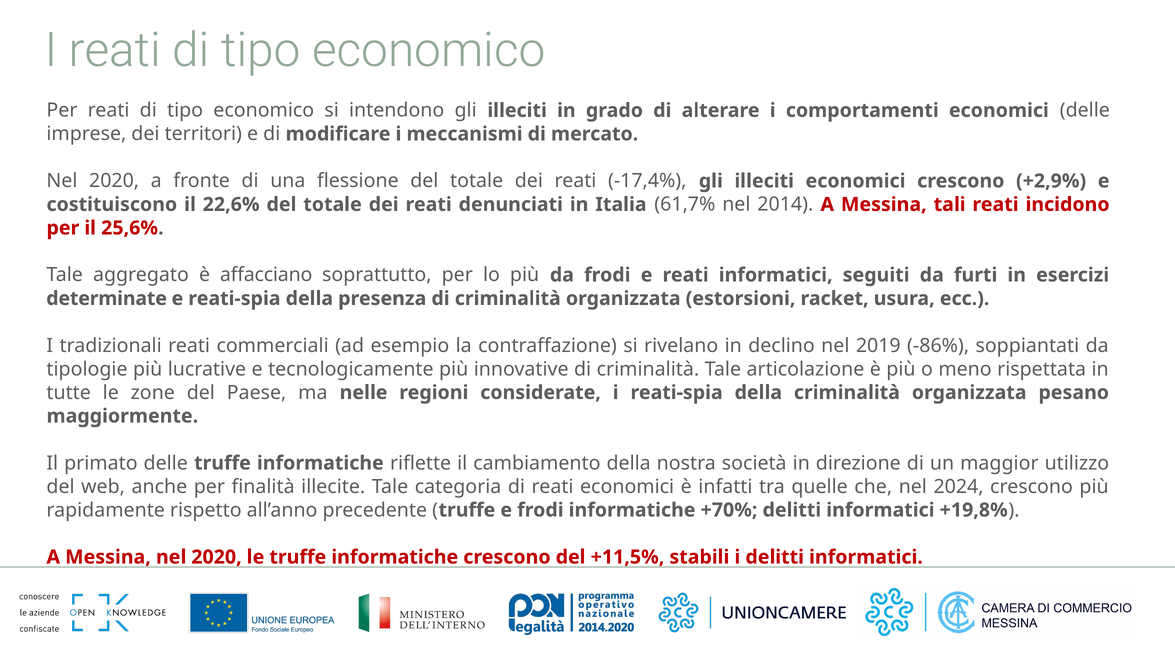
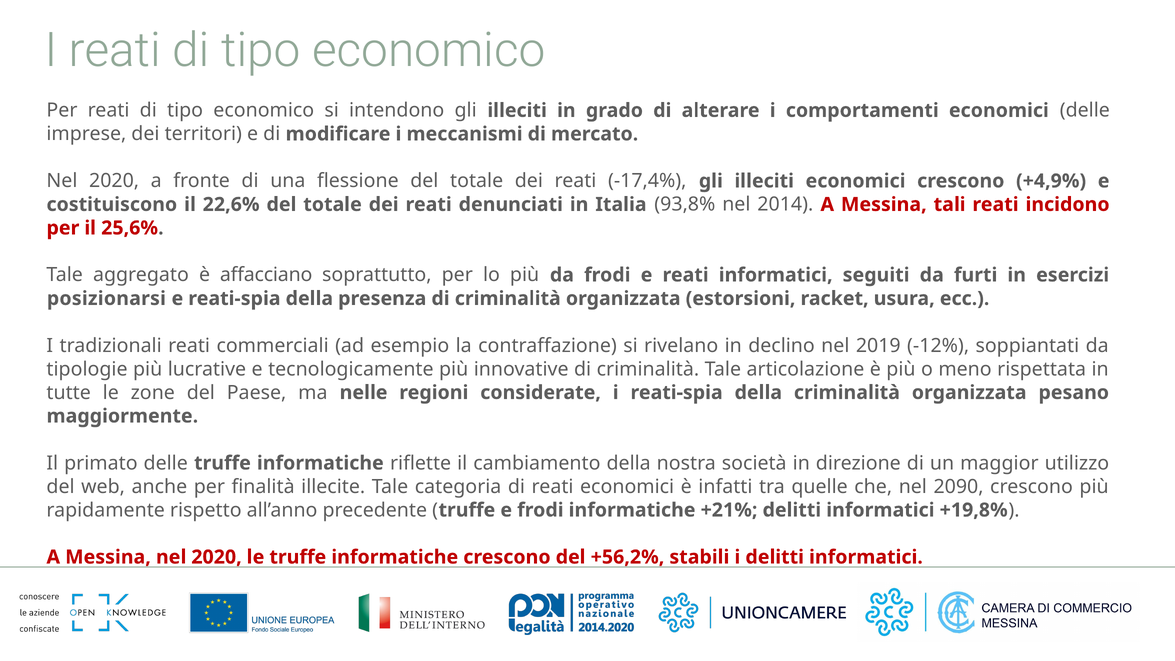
+2,9%: +2,9% -> +4,9% (1051, 181)
61,7%: 61,7% -> 93,8% (685, 204)
determinate: determinate -> posizionarsi (106, 299)
-86%: -86% -> -12% (938, 346)
2024: 2024 -> 2090 (959, 487)
+70%: +70% -> +21% (729, 510)
+11,5%: +11,5% -> +56,2% (627, 557)
